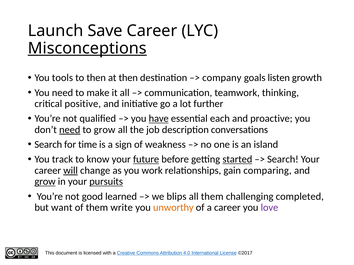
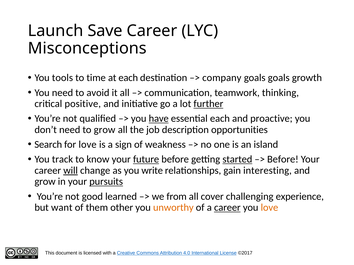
Misconceptions underline: present -> none (87, 48)
to then: then -> time (96, 78)
at then: then -> each (128, 78)
goals listen: listen -> goals (279, 78)
make: make -> avoid (98, 93)
further underline: none -> present (208, 104)
need underline: present -> none (70, 130)
conversations: conversations -> opportunities (239, 130)
for time: time -> love (88, 145)
Search: Search -> Before (283, 160)
work: work -> write (152, 171)
comparing: comparing -> interesting (267, 171)
grow underline: present -> none (45, 182)
blips: blips -> from (177, 197)
all them: them -> cover (212, 197)
completed: completed -> experience (300, 197)
write: write -> other (122, 208)
career underline: none -> present (227, 208)
love colour: purple -> orange (269, 208)
